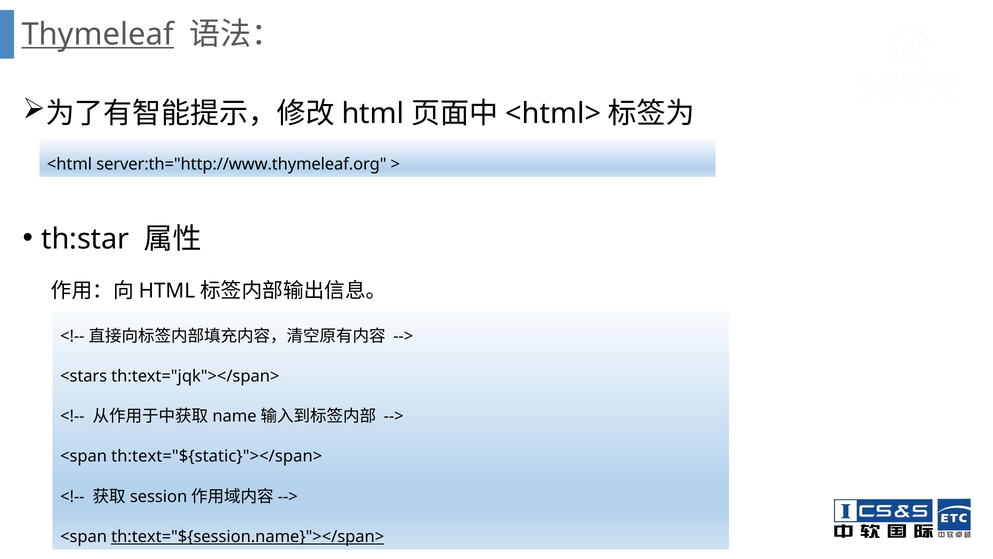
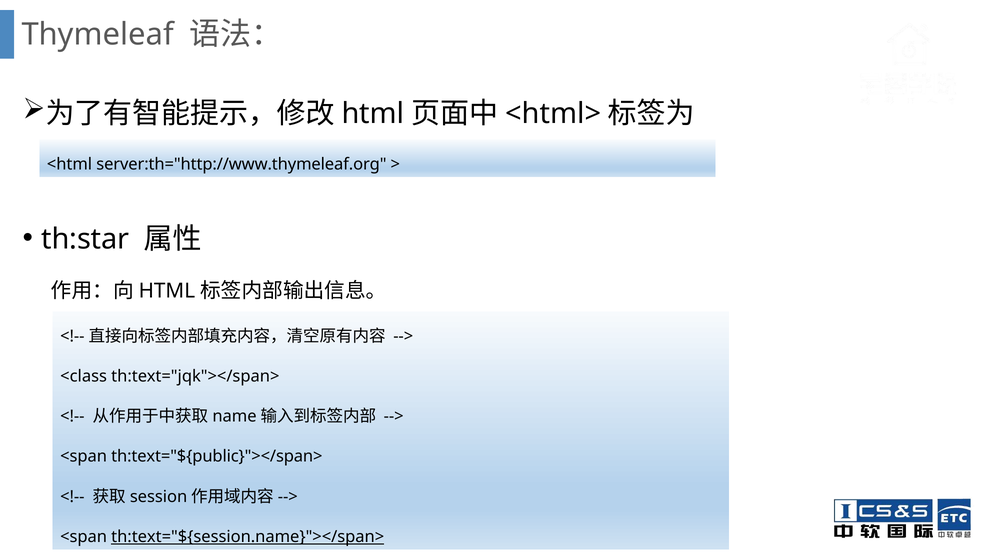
Thymeleaf underline: present -> none (98, 34)
<stars: <stars -> <class (84, 376)
th:text="${static}"></span>: th:text="${static}"></span> -> th:text="${public}"></span> (217, 456)
